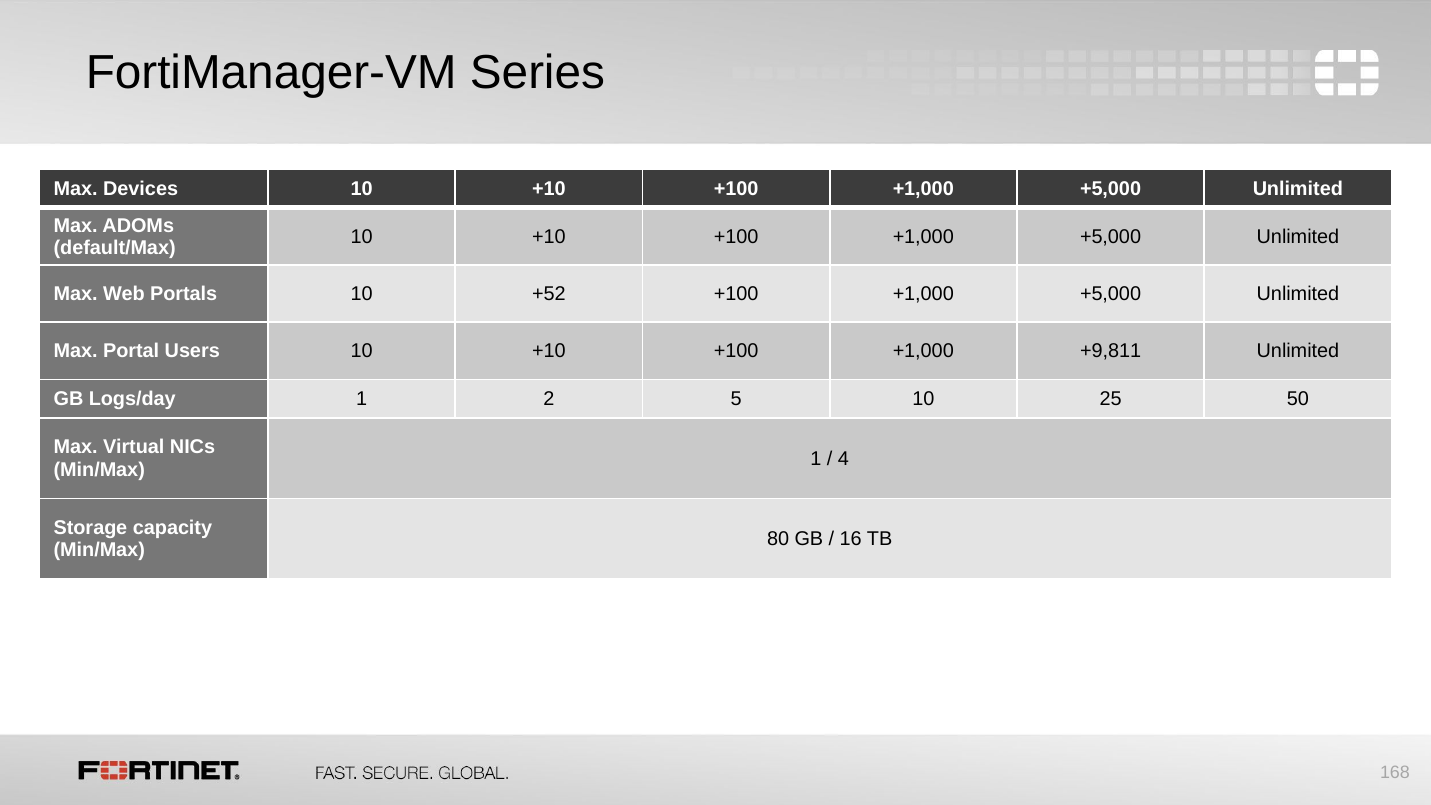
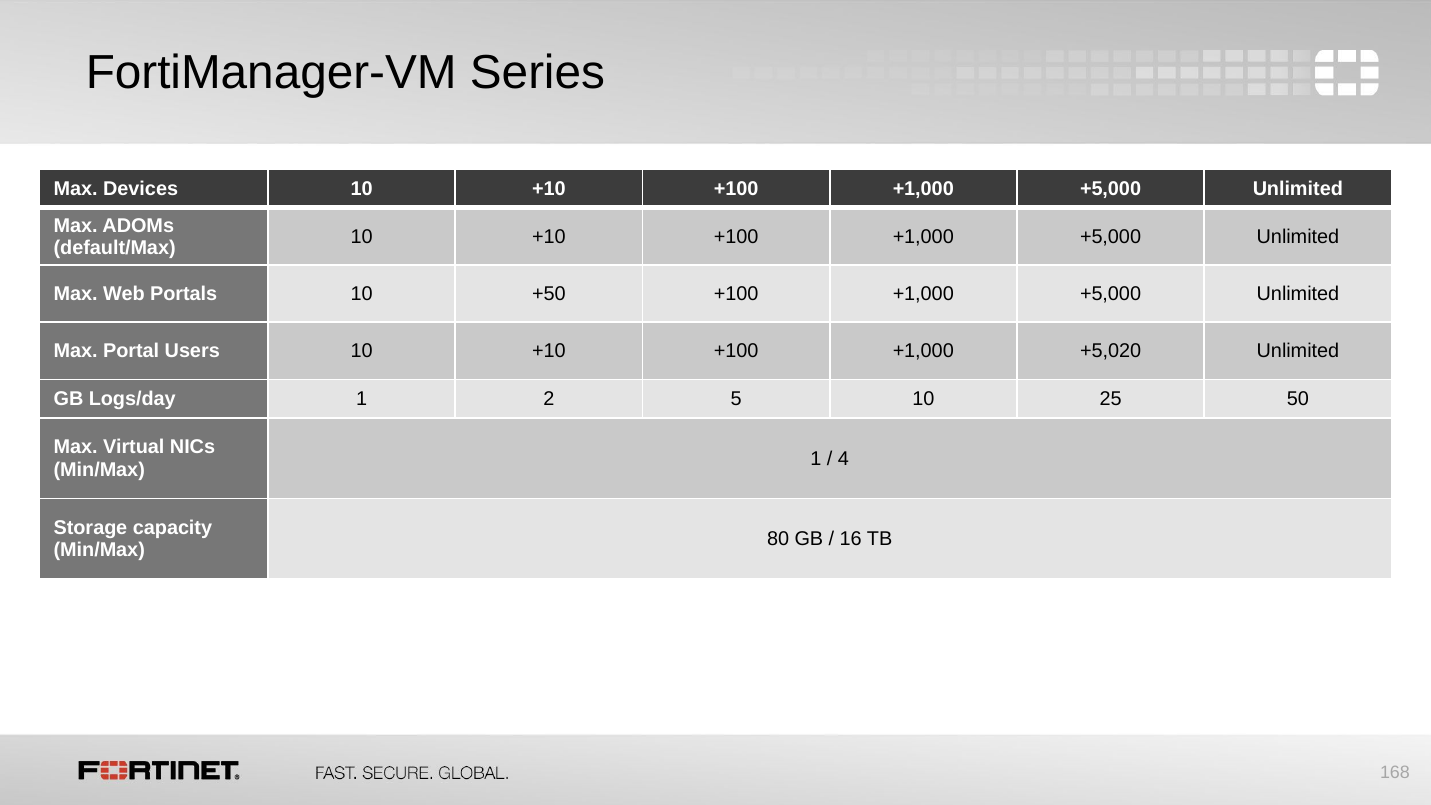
+52: +52 -> +50 (549, 294)
+9,811: +9,811 -> +5,020 (1111, 351)
